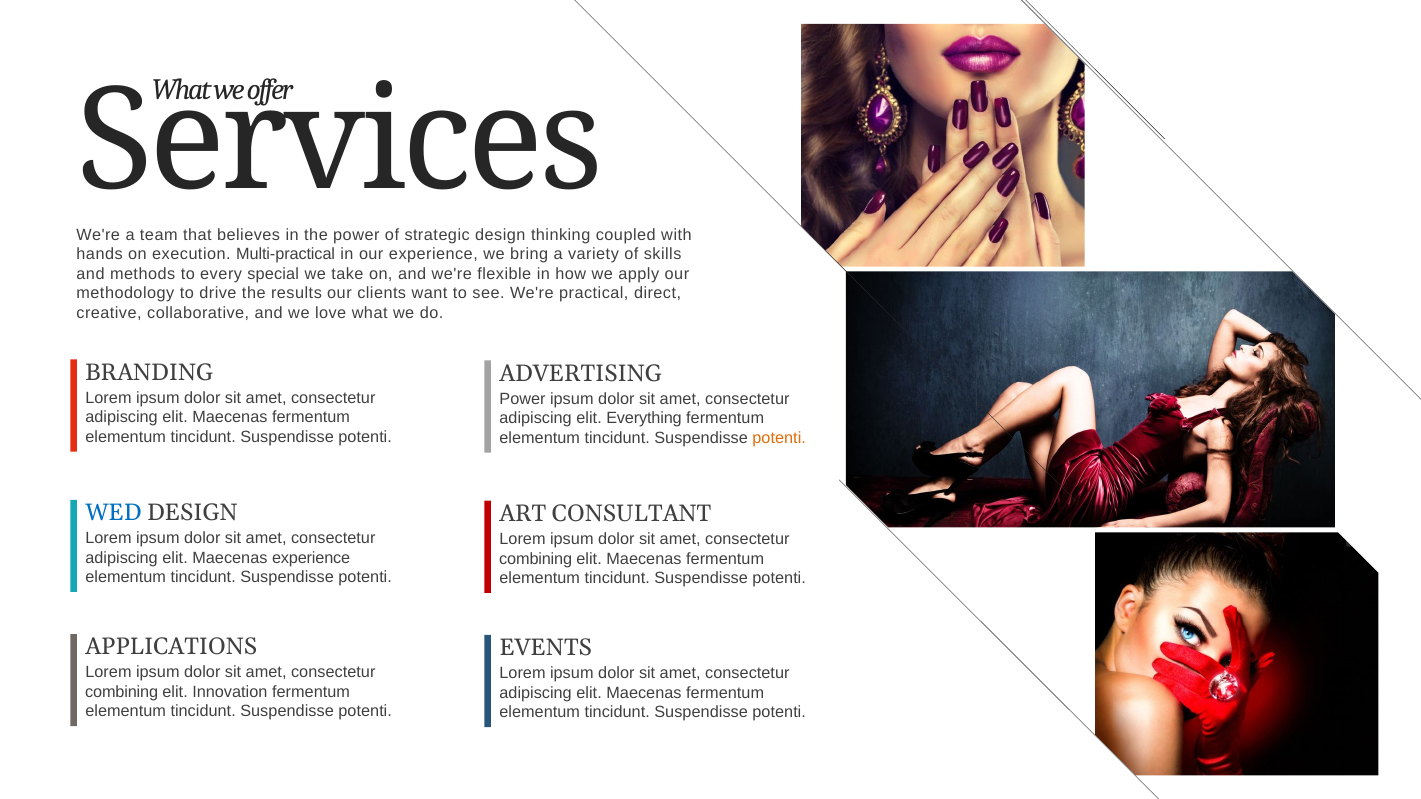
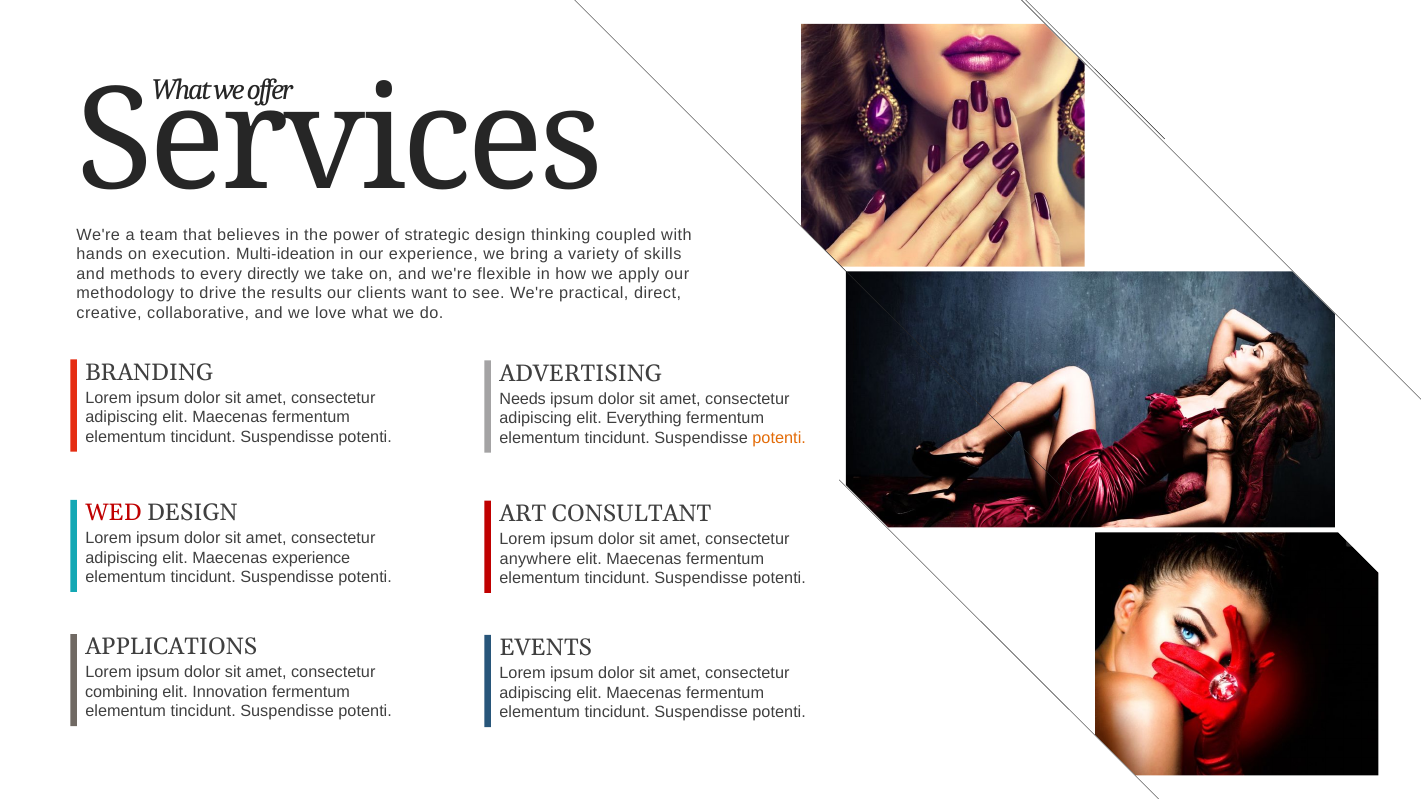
Multi-practical: Multi-practical -> Multi-ideation (285, 254)
special: special -> directly (273, 274)
Power: Power -> Needs (523, 399)
WED colour: blue -> red (113, 513)
combining: combining -> anywhere (536, 559)
